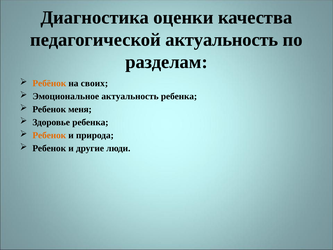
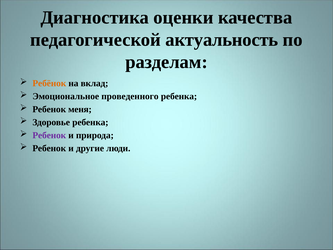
своих: своих -> вклад (94, 83)
Эмоциональное актуальность: актуальность -> проведенного (130, 96)
Ребенок colour: orange -> purple (49, 135)
